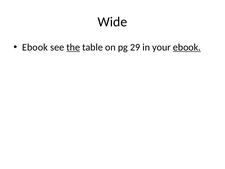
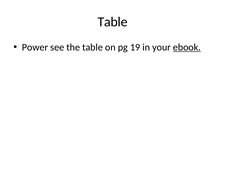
Wide: Wide -> Table (113, 22)
Ebook: Ebook -> Power (35, 47)
the underline: present -> none (73, 47)
29: 29 -> 19 (135, 47)
